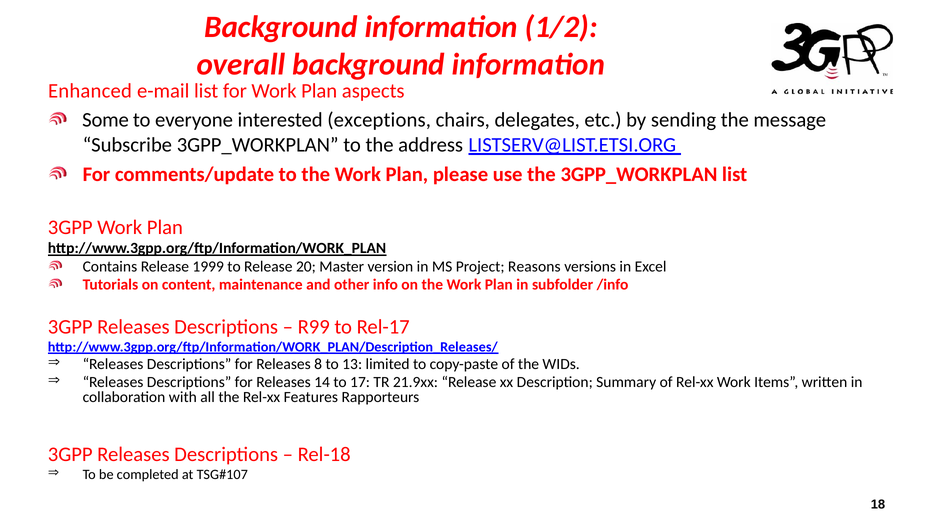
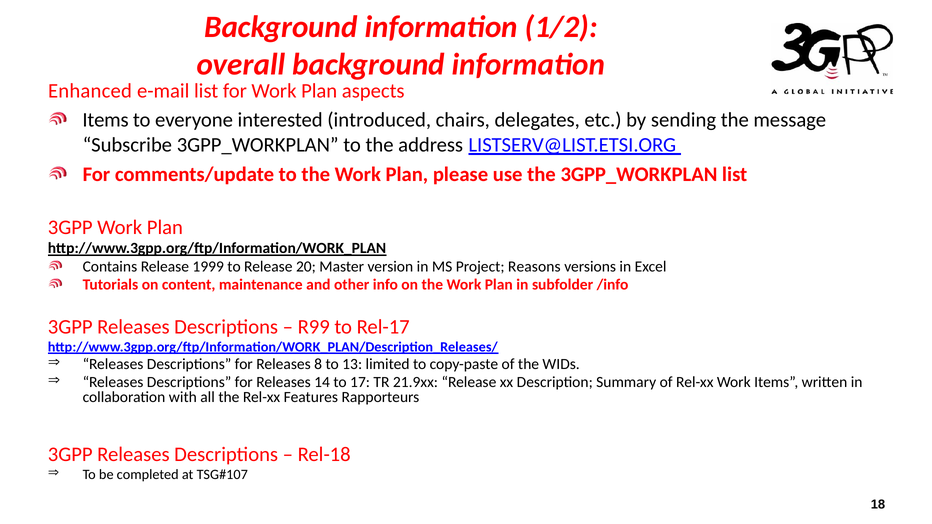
Some: Some -> Items (106, 120)
exceptions: exceptions -> introduced (379, 120)
